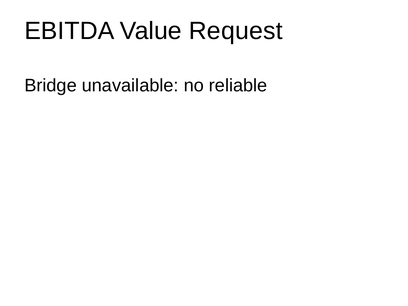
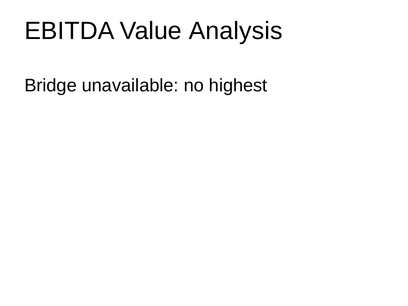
Request: Request -> Analysis (236, 31)
reliable: reliable -> highest (238, 86)
